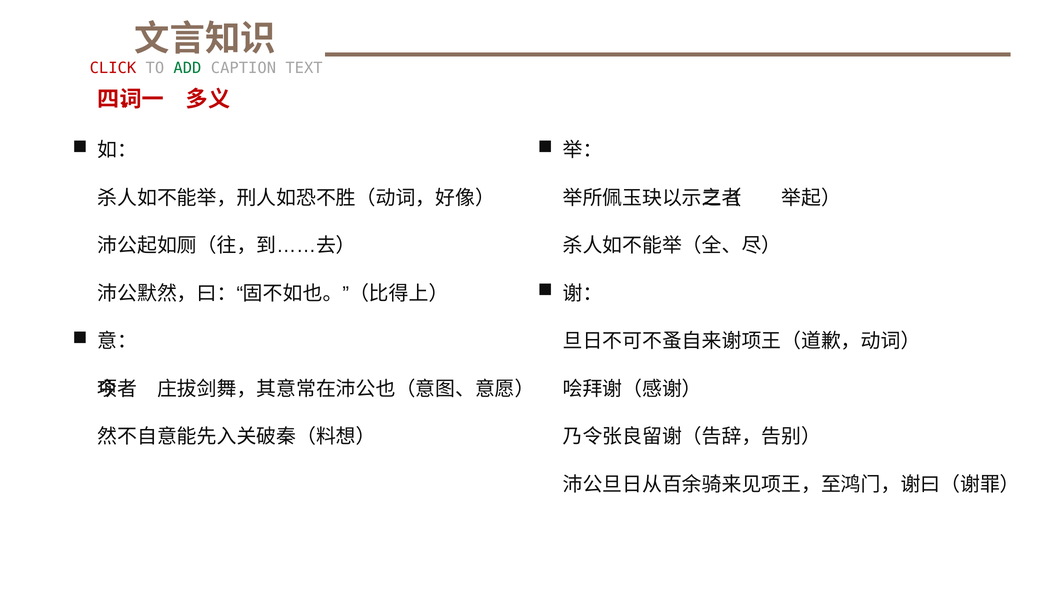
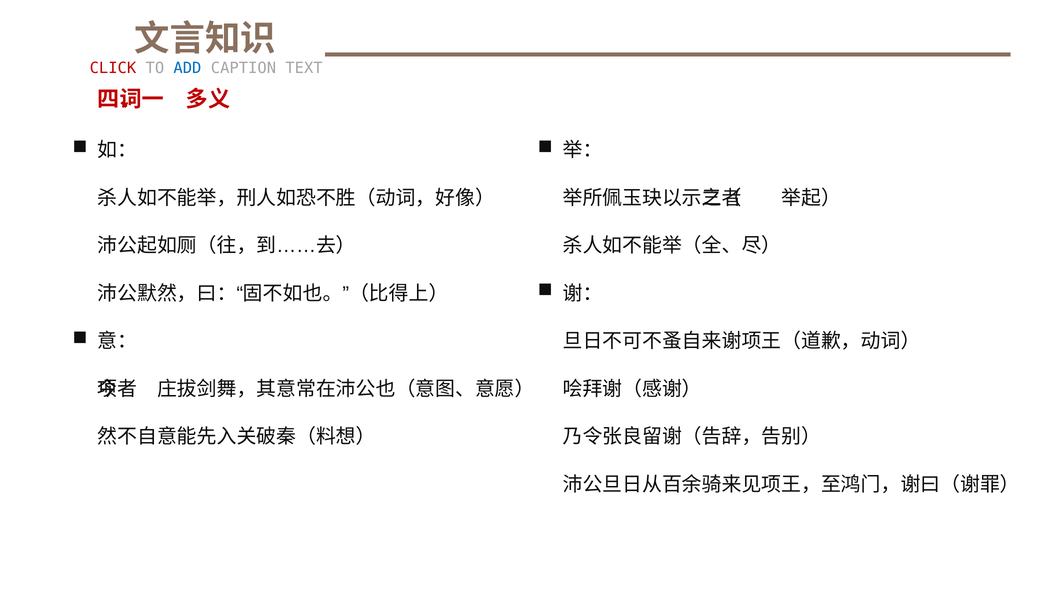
ADD colour: green -> blue (187, 68)
